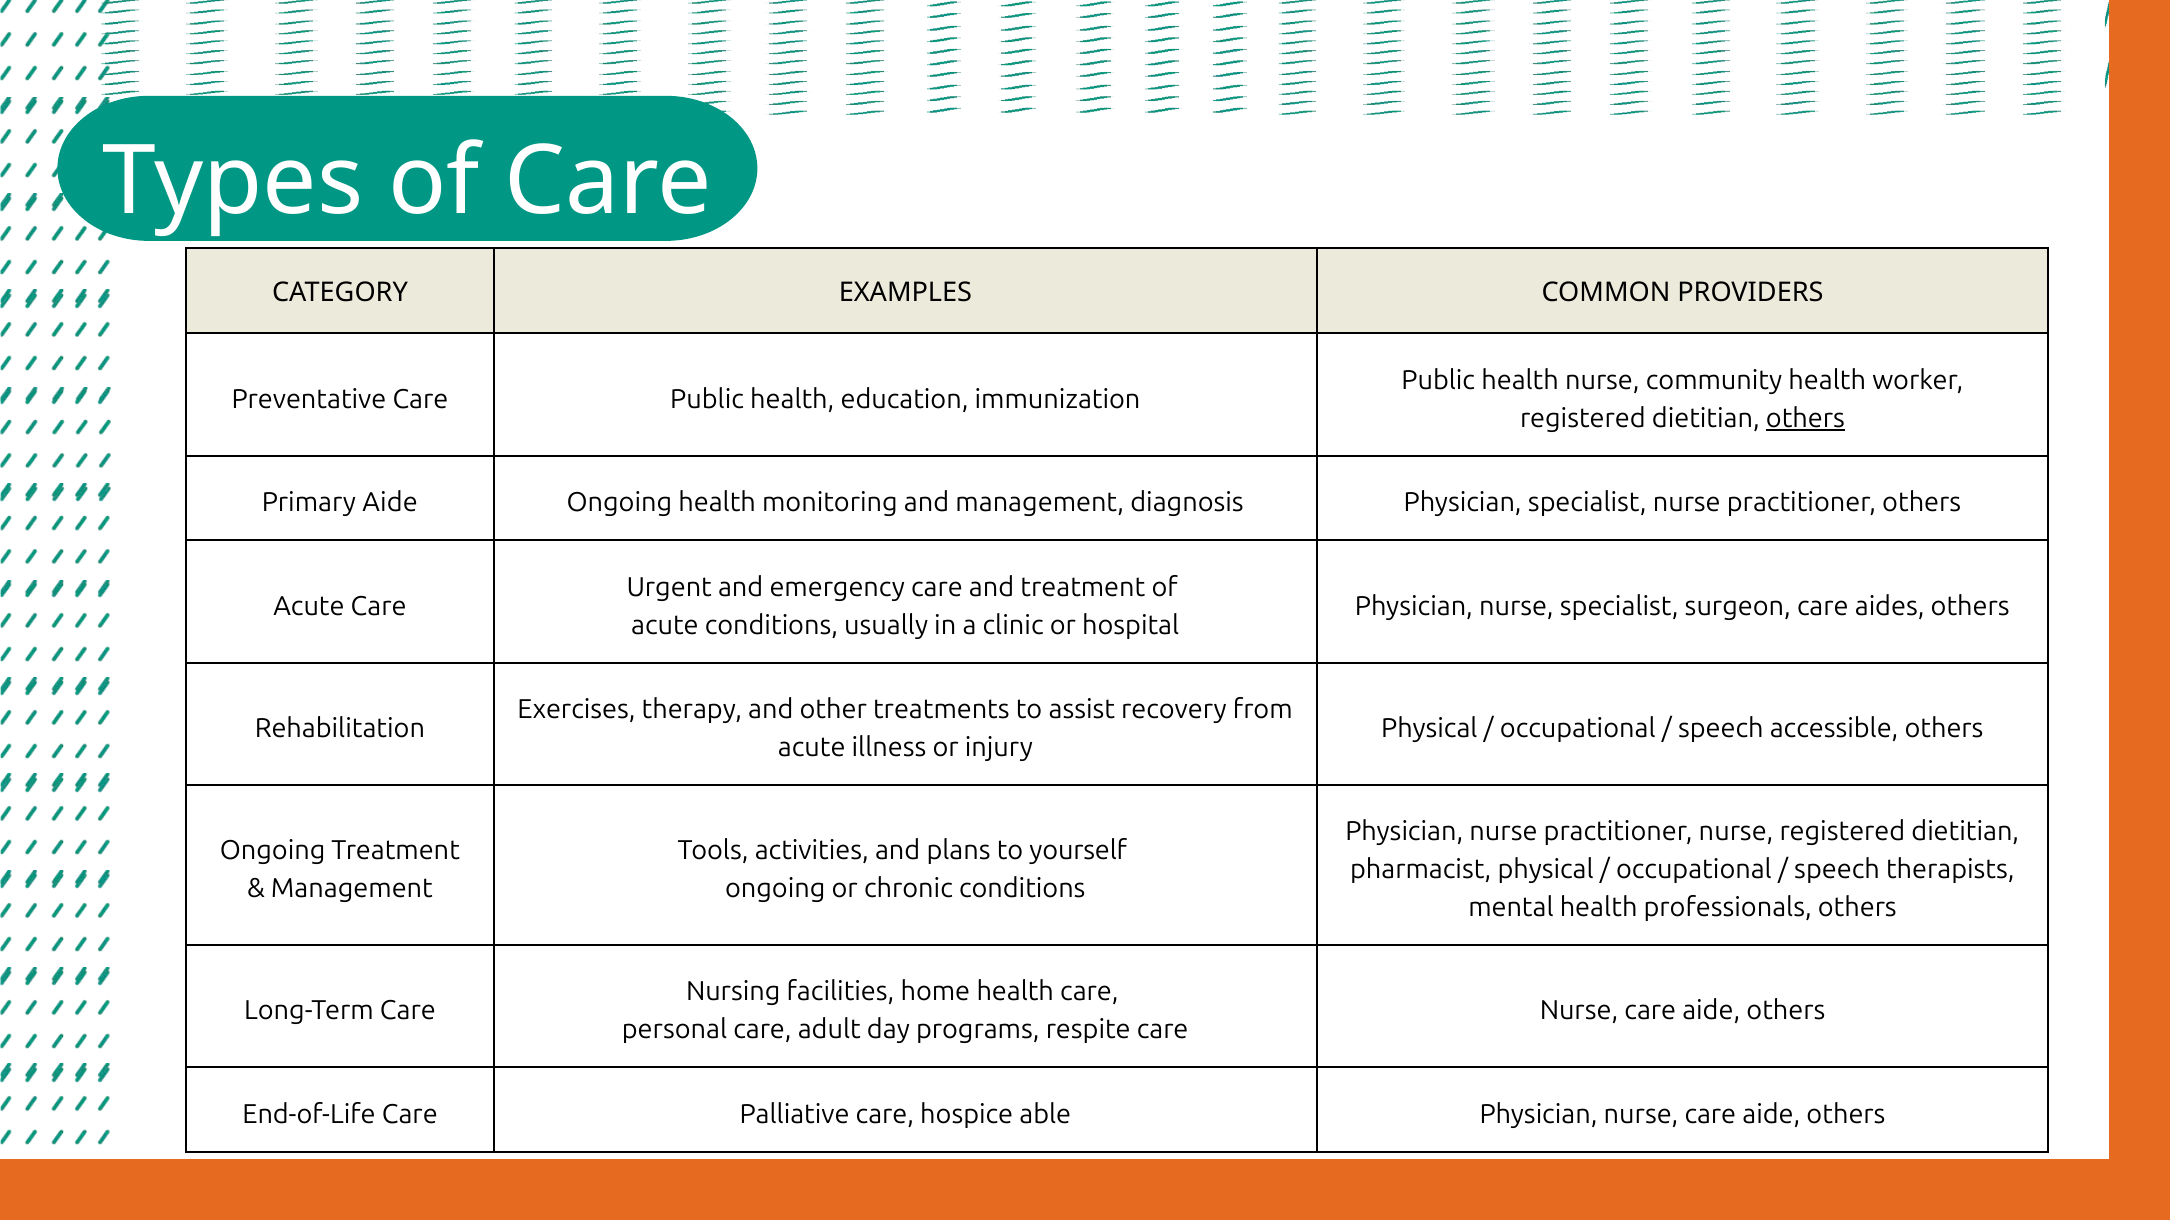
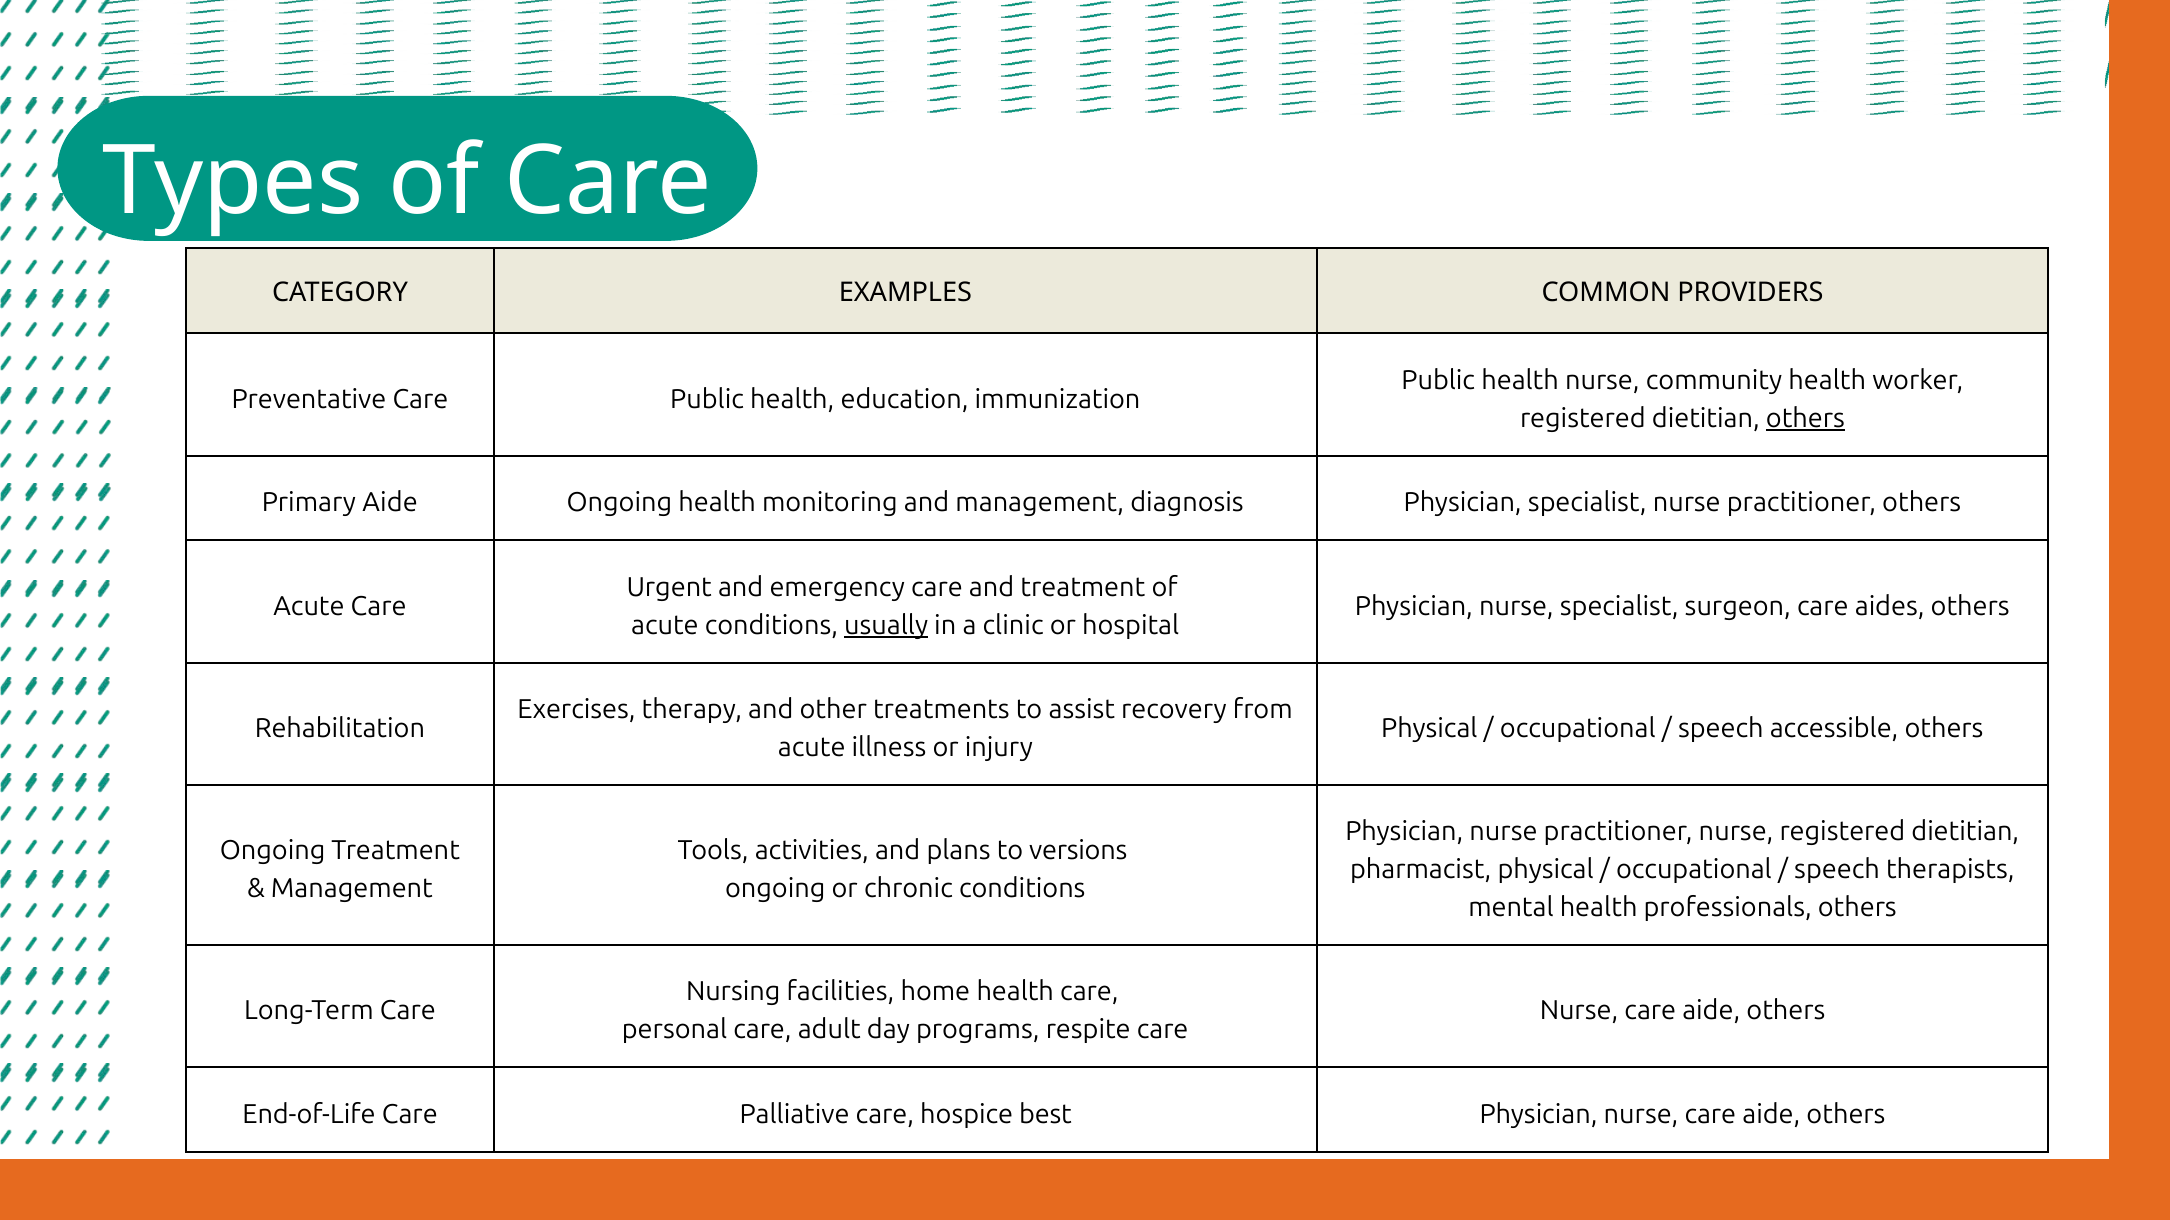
usually underline: none -> present (886, 626)
yourself: yourself -> versions (1078, 851)
able: able -> best (1045, 1115)
